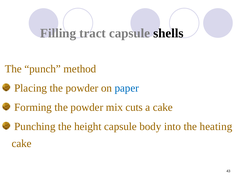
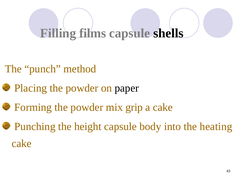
tract: tract -> films (93, 33)
paper colour: blue -> black (127, 88)
cuts: cuts -> grip (134, 107)
